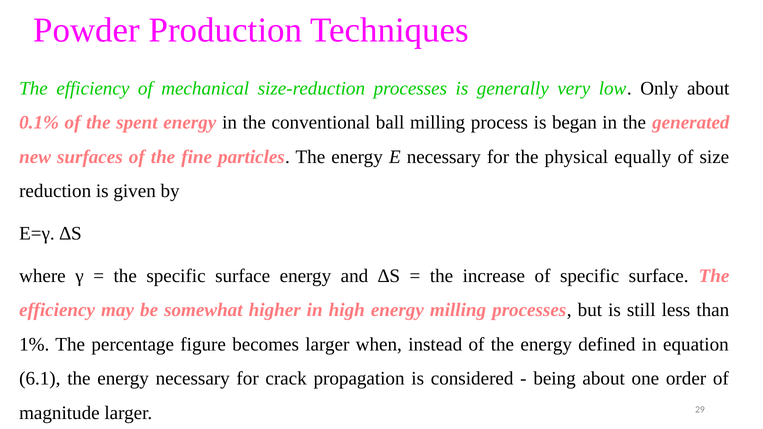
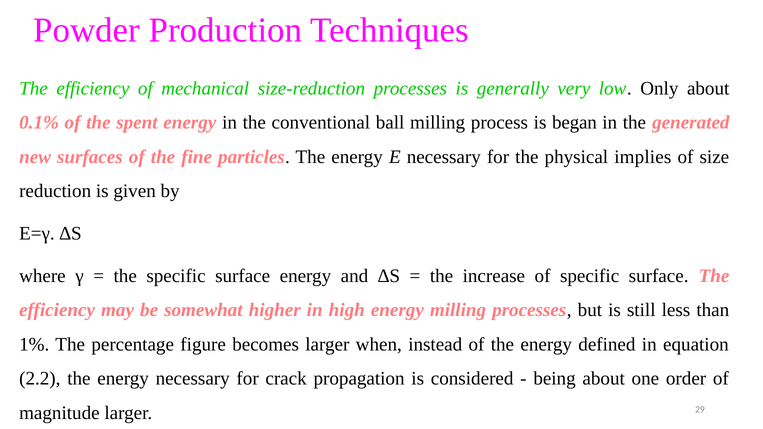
equally: equally -> implies (643, 157)
6.1: 6.1 -> 2.2 (40, 379)
